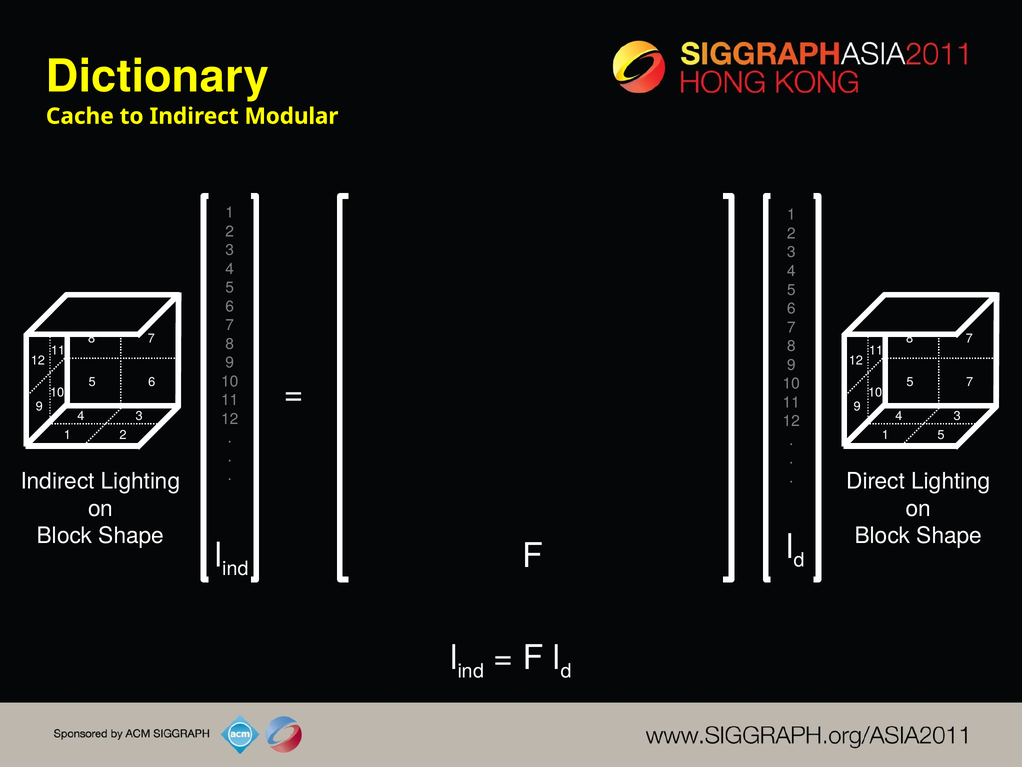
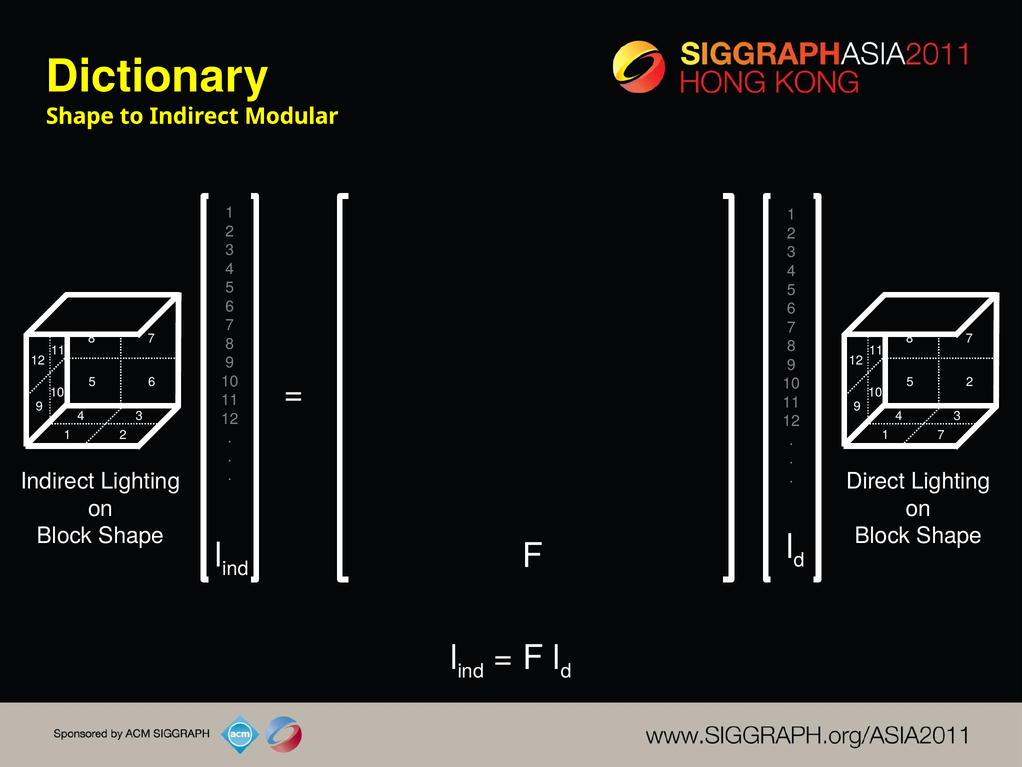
Cache: Cache -> Shape (80, 116)
5 7: 7 -> 2 (970, 382)
1 5: 5 -> 7 (941, 435)
